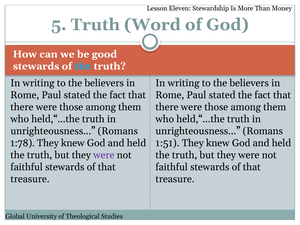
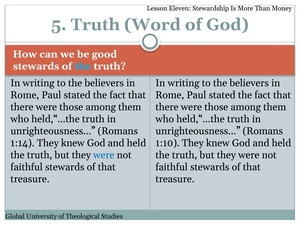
1:78: 1:78 -> 1:14 (22, 143)
1:51: 1:51 -> 1:10 (168, 143)
were colour: purple -> blue (104, 155)
